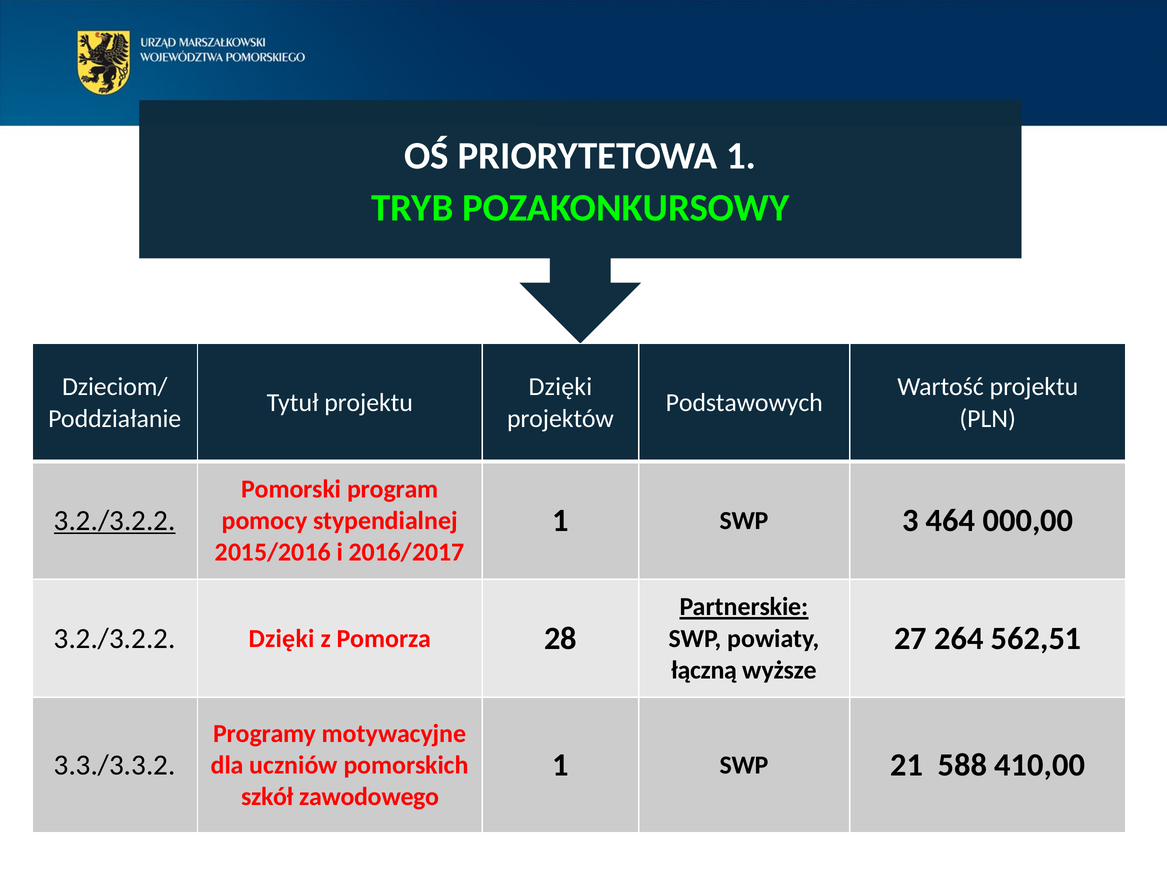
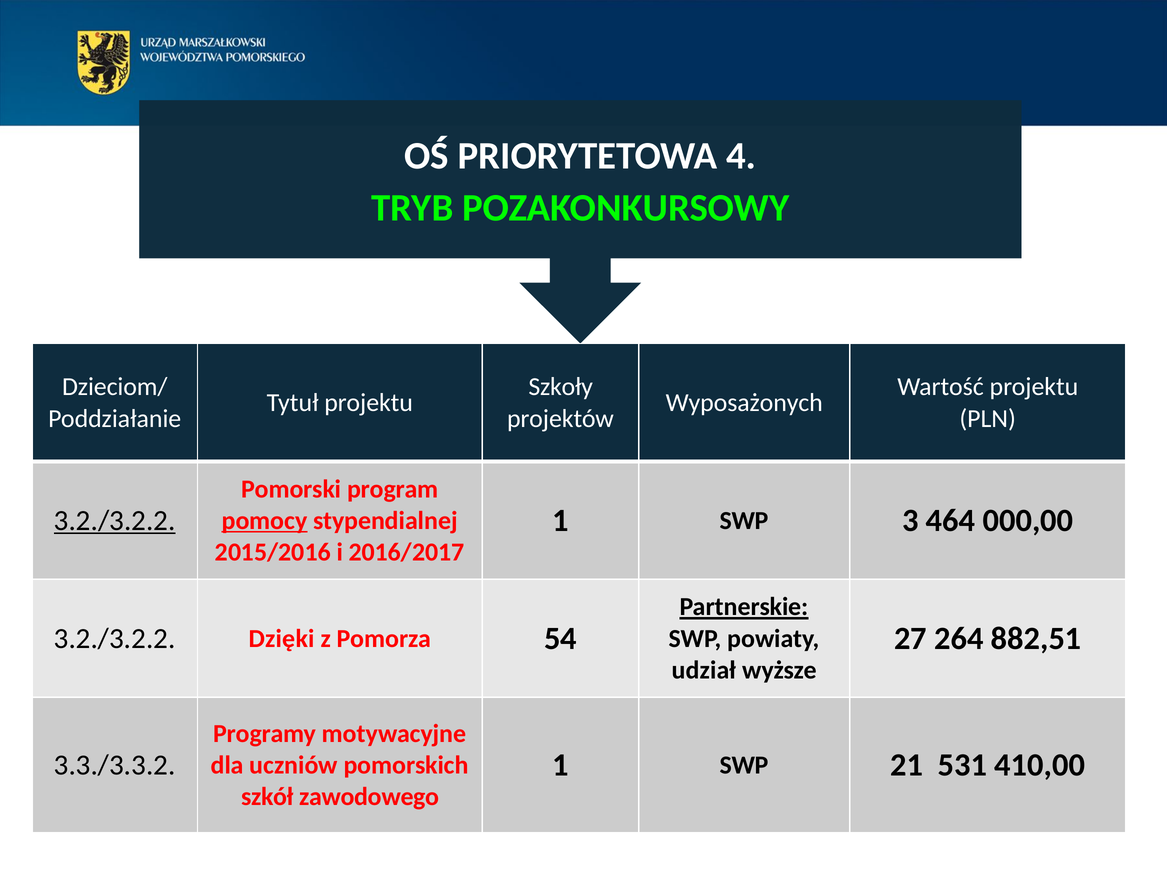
PRIORYTETOWA 1: 1 -> 4 (741, 156)
Dzięki: Dzięki -> Szkoły (561, 387)
Podstawowych: Podstawowych -> Wyposażonych (744, 403)
pomocy underline: none -> present (265, 521)
562,51: 562,51 -> 882,51 (1036, 639)
28: 28 -> 54 (560, 639)
łączną: łączną -> udział (704, 670)
588: 588 -> 531 (962, 765)
